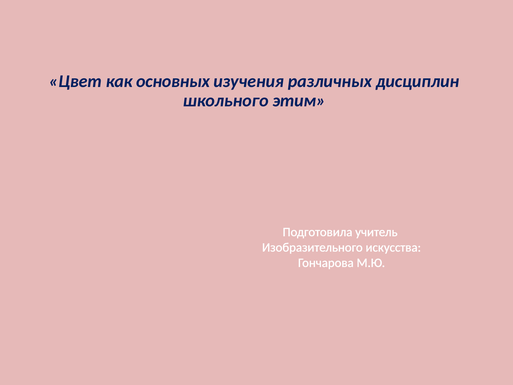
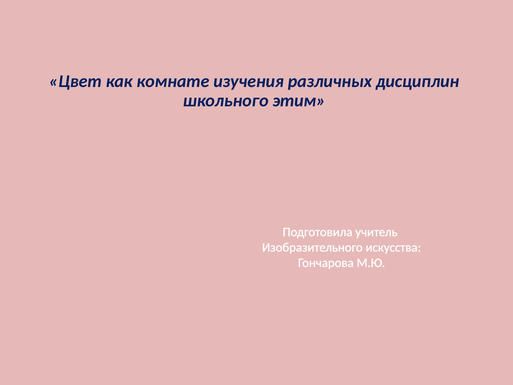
основных: основных -> комнате (173, 81)
